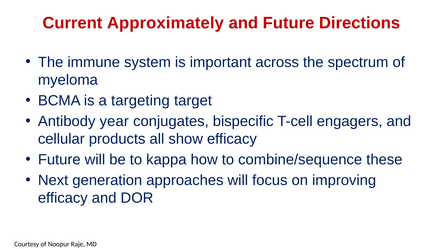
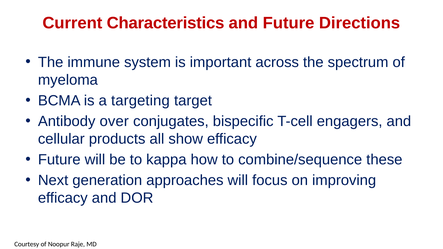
Approximately: Approximately -> Characteristics (166, 23)
year: year -> over (114, 121)
